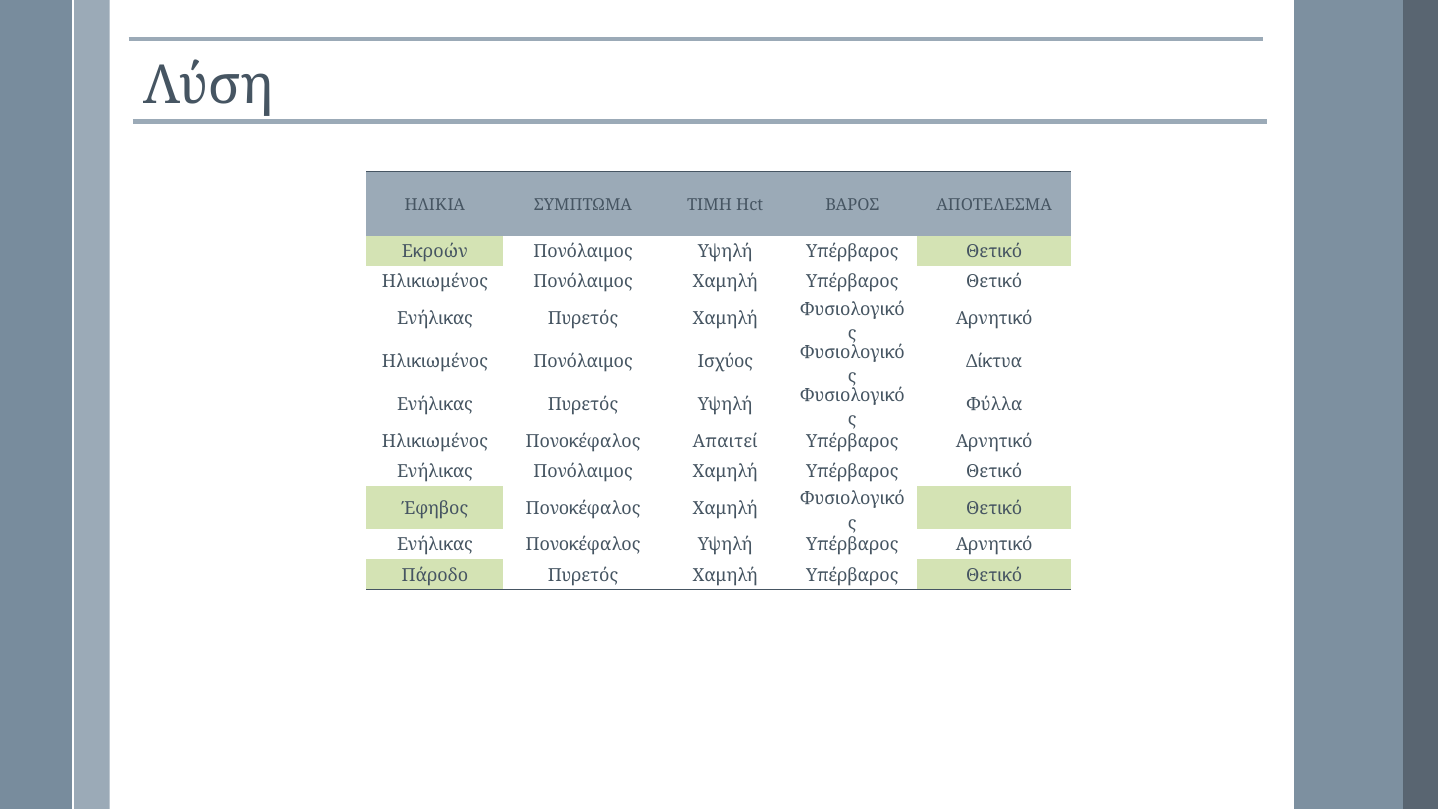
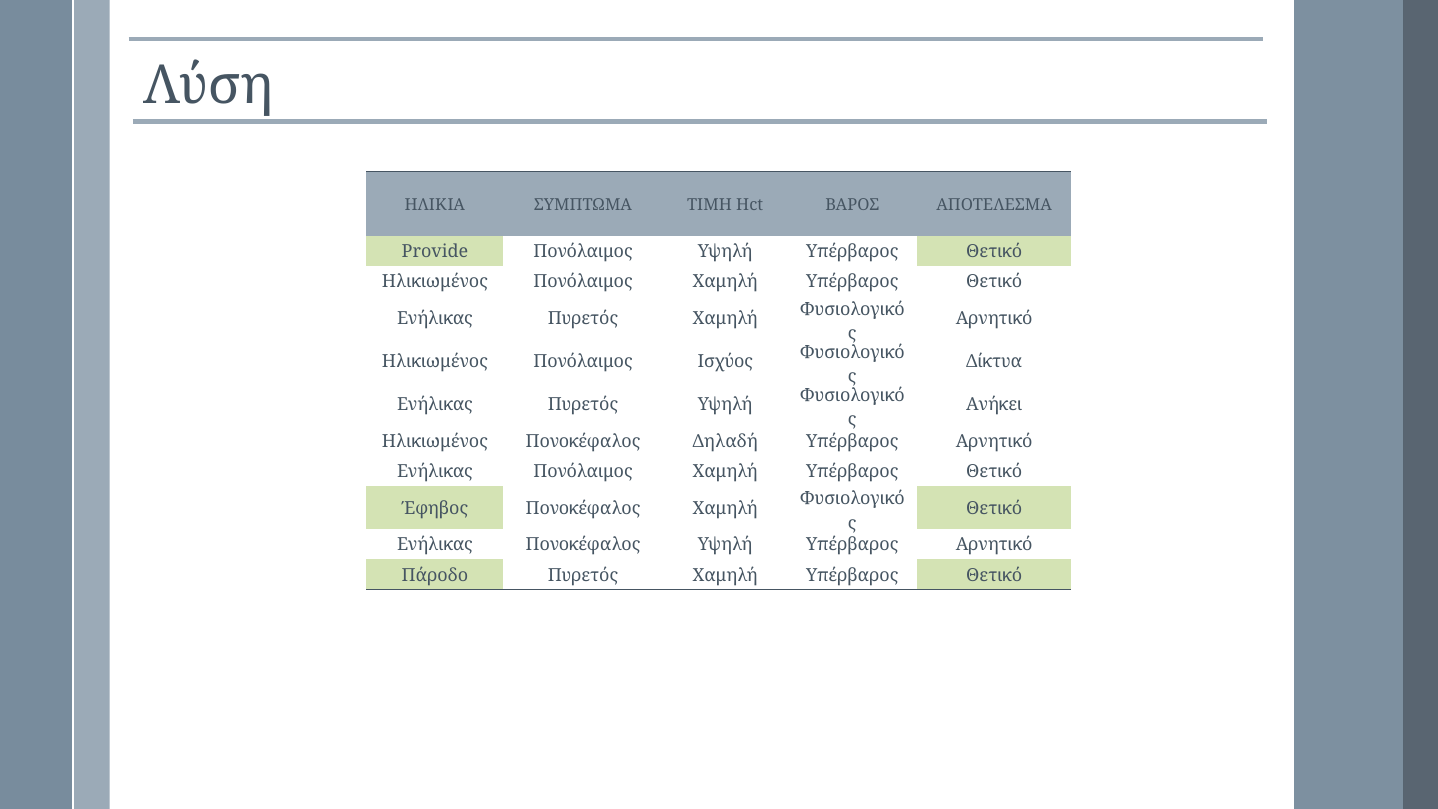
Εκροών: Εκροών -> Provide (435, 252)
Φύλλα: Φύλλα -> Ανήκει (994, 405)
Απαιτεί: Απαιτεί -> Δηλαδή (725, 442)
